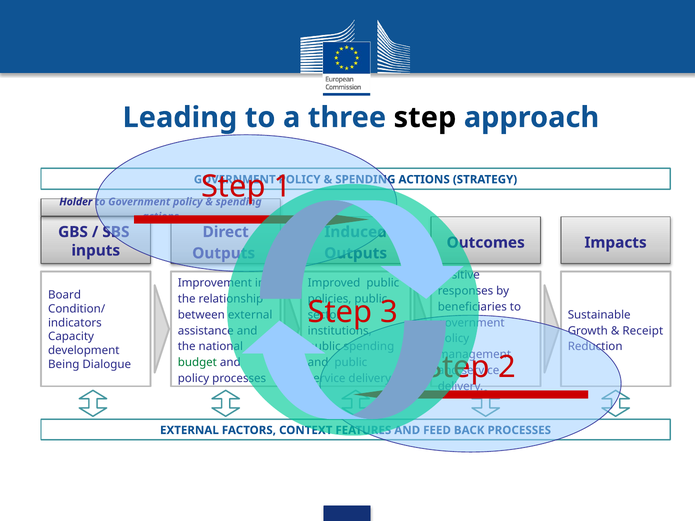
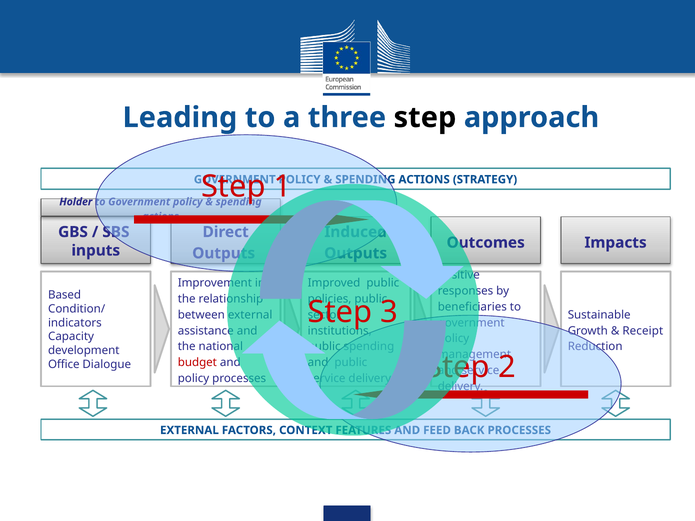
Board: Board -> Based (65, 295)
budget colour: green -> red (197, 363)
Being: Being -> Office (64, 365)
